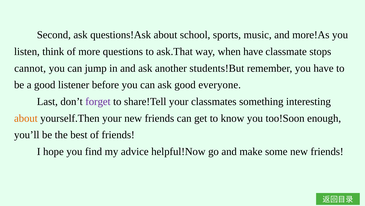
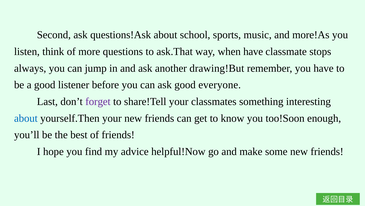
cannot: cannot -> always (30, 68)
students!But: students!But -> drawing!But (217, 68)
about colour: orange -> blue (26, 118)
